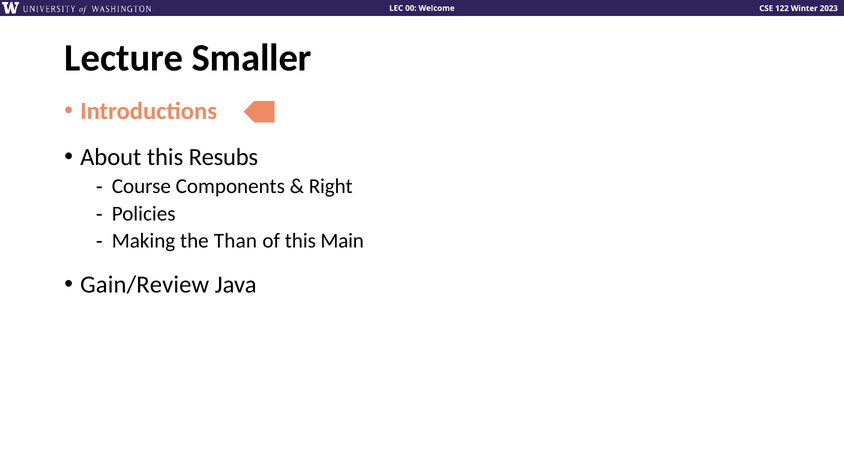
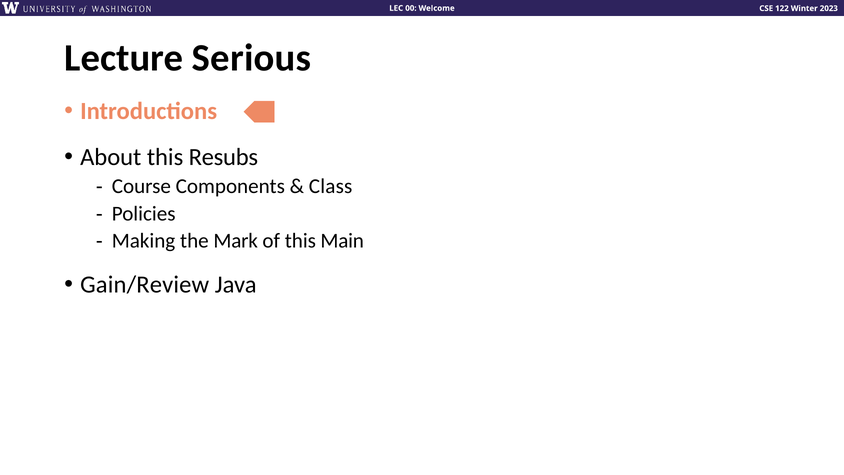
Smaller: Smaller -> Serious (252, 58)
Right: Right -> Class (331, 186)
Than: Than -> Mark (236, 241)
